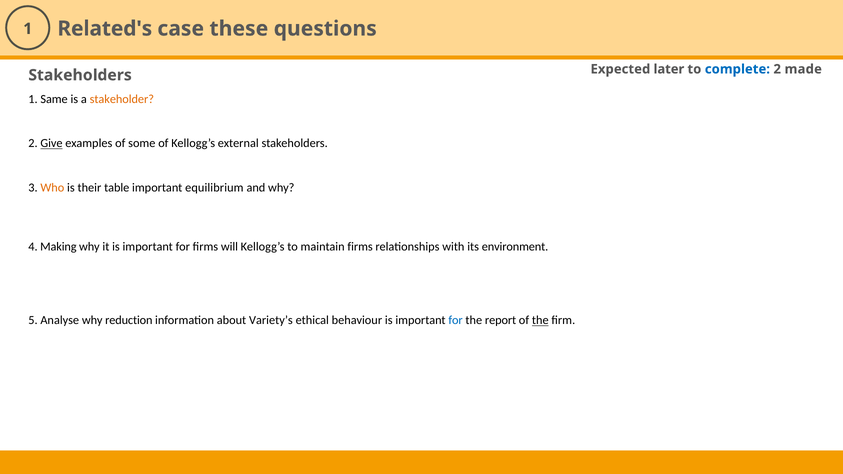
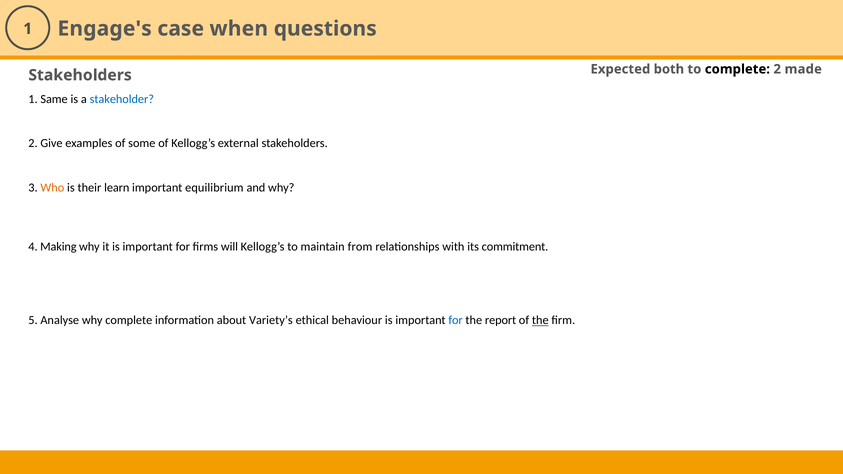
Related's: Related's -> Engage's (105, 29)
these: these -> when (239, 29)
later: later -> both (669, 69)
complete colour: blue -> black (737, 69)
stakeholder colour: orange -> blue (122, 99)
Give underline: present -> none (51, 143)
table: table -> learn (117, 188)
maintain firms: firms -> from (360, 247)
environment: environment -> commitment (515, 247)
why reduction: reduction -> complete (129, 321)
